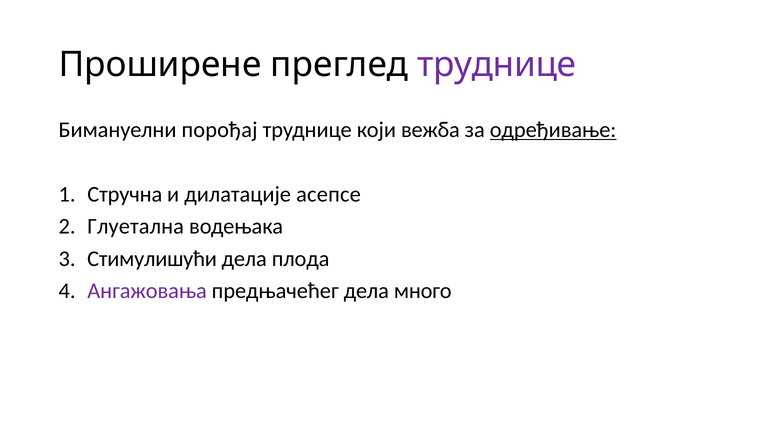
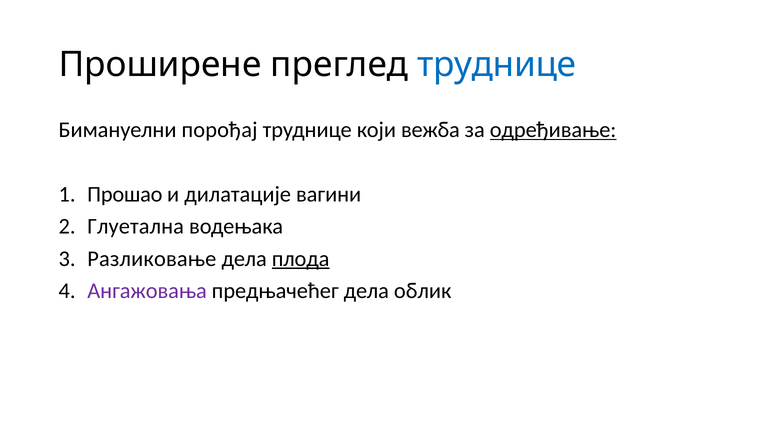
труднице colour: purple -> blue (497, 65)
Стручна: Стручна -> Прошао (125, 194)
асепсе: асепсе -> вагини (329, 194)
Стимулишући: Стимулишући -> Разликовање (152, 259)
плода underline: none -> present (301, 259)
много: много -> облик (423, 291)
